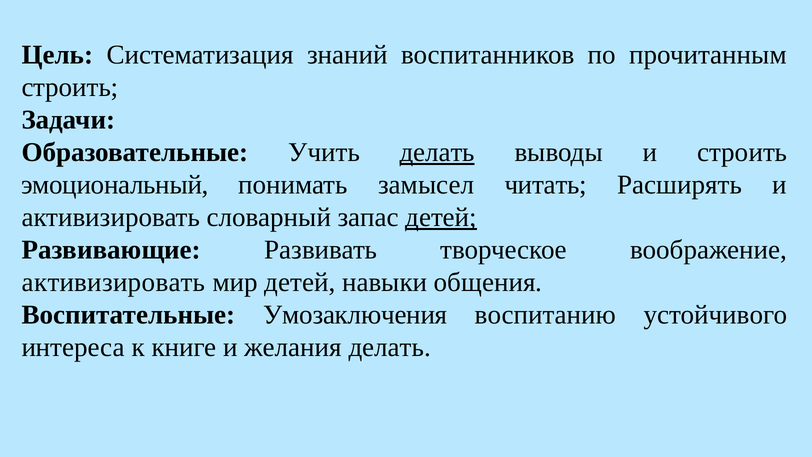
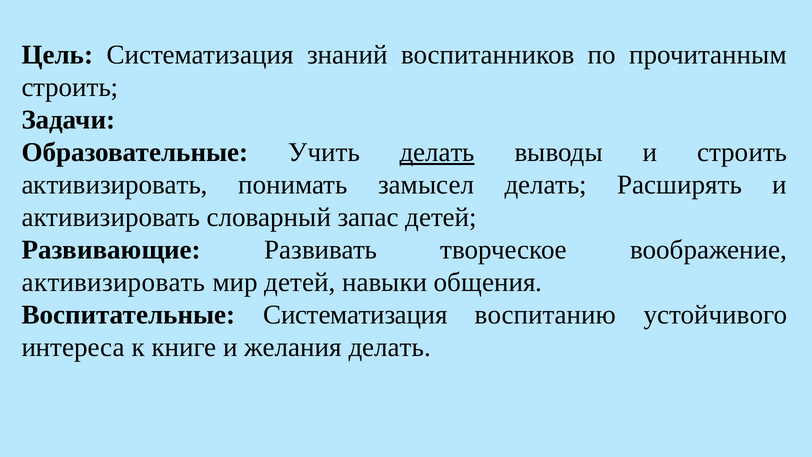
эмоциональный: эмоциональный -> активизировать (115, 185)
замысел читать: читать -> делать (546, 185)
детей underline: present -> none (441, 217)
Воспитательные Умозаключения: Умозаключения -> Систематизация (355, 315)
